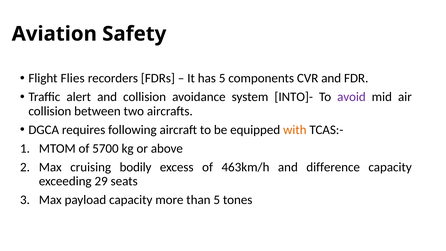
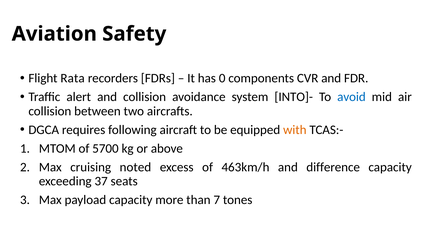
Flies: Flies -> Rata (73, 78)
has 5: 5 -> 0 (222, 78)
avoid colour: purple -> blue (351, 97)
bodily: bodily -> noted (135, 167)
29: 29 -> 37 (101, 181)
than 5: 5 -> 7 (217, 200)
